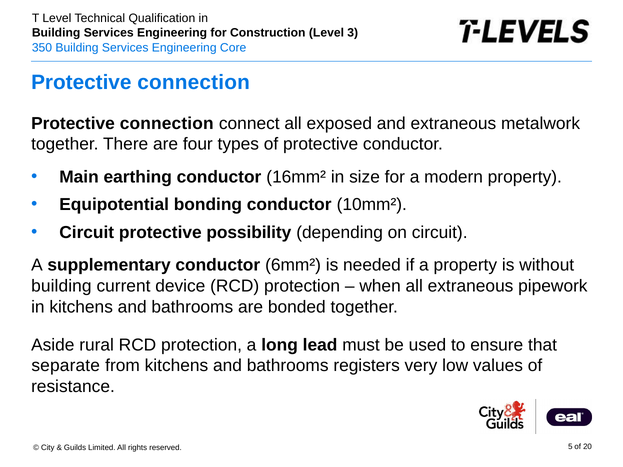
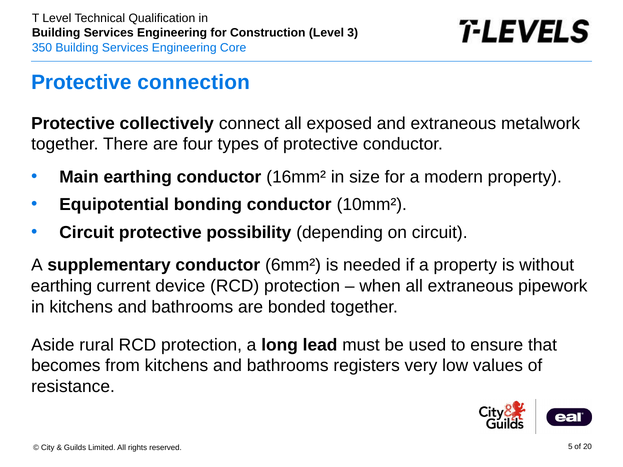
connection: connection -> collectively (167, 123)
building: building -> earthing (62, 286)
separate: separate -> becomes (66, 366)
